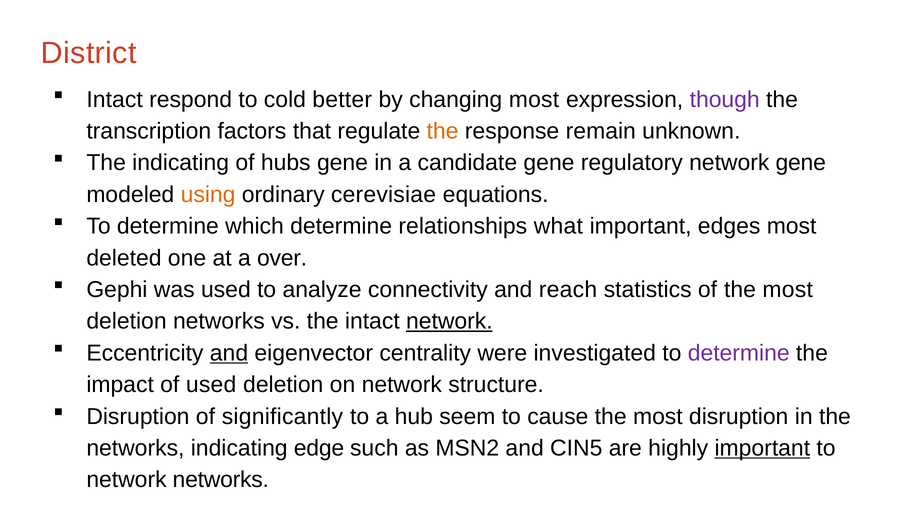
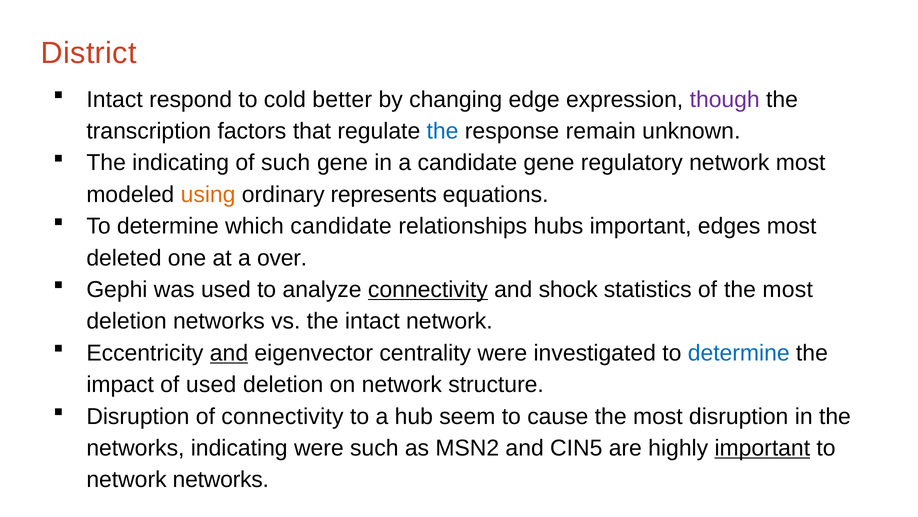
changing most: most -> edge (534, 99)
the colour: orange -> blue (443, 131)
of hubs: hubs -> such (286, 163)
network gene: gene -> most (801, 163)
cerevisiae: cerevisiae -> represents (384, 194)
which determine: determine -> candidate (341, 226)
what: what -> hubs (558, 226)
connectivity underline: none -> present (428, 289)
reach: reach -> shock (568, 289)
network underline: present -> none (449, 321)
determine colour: purple -> blue (739, 353)
of significantly: significantly -> connectivity (282, 416)
indicating edge: edge -> were (319, 448)
